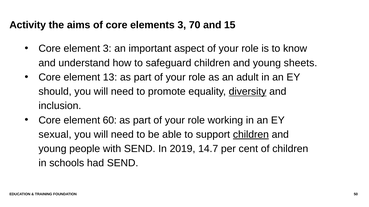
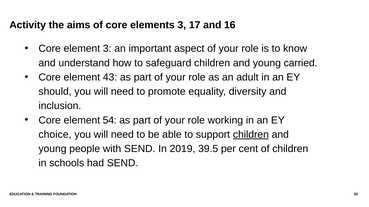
70: 70 -> 17 (195, 25)
15: 15 -> 16 (230, 25)
sheets: sheets -> carried (301, 63)
13: 13 -> 43 (110, 77)
diversity underline: present -> none (248, 92)
60: 60 -> 54 (110, 120)
sexual: sexual -> choice (55, 135)
14.7: 14.7 -> 39.5 (208, 149)
